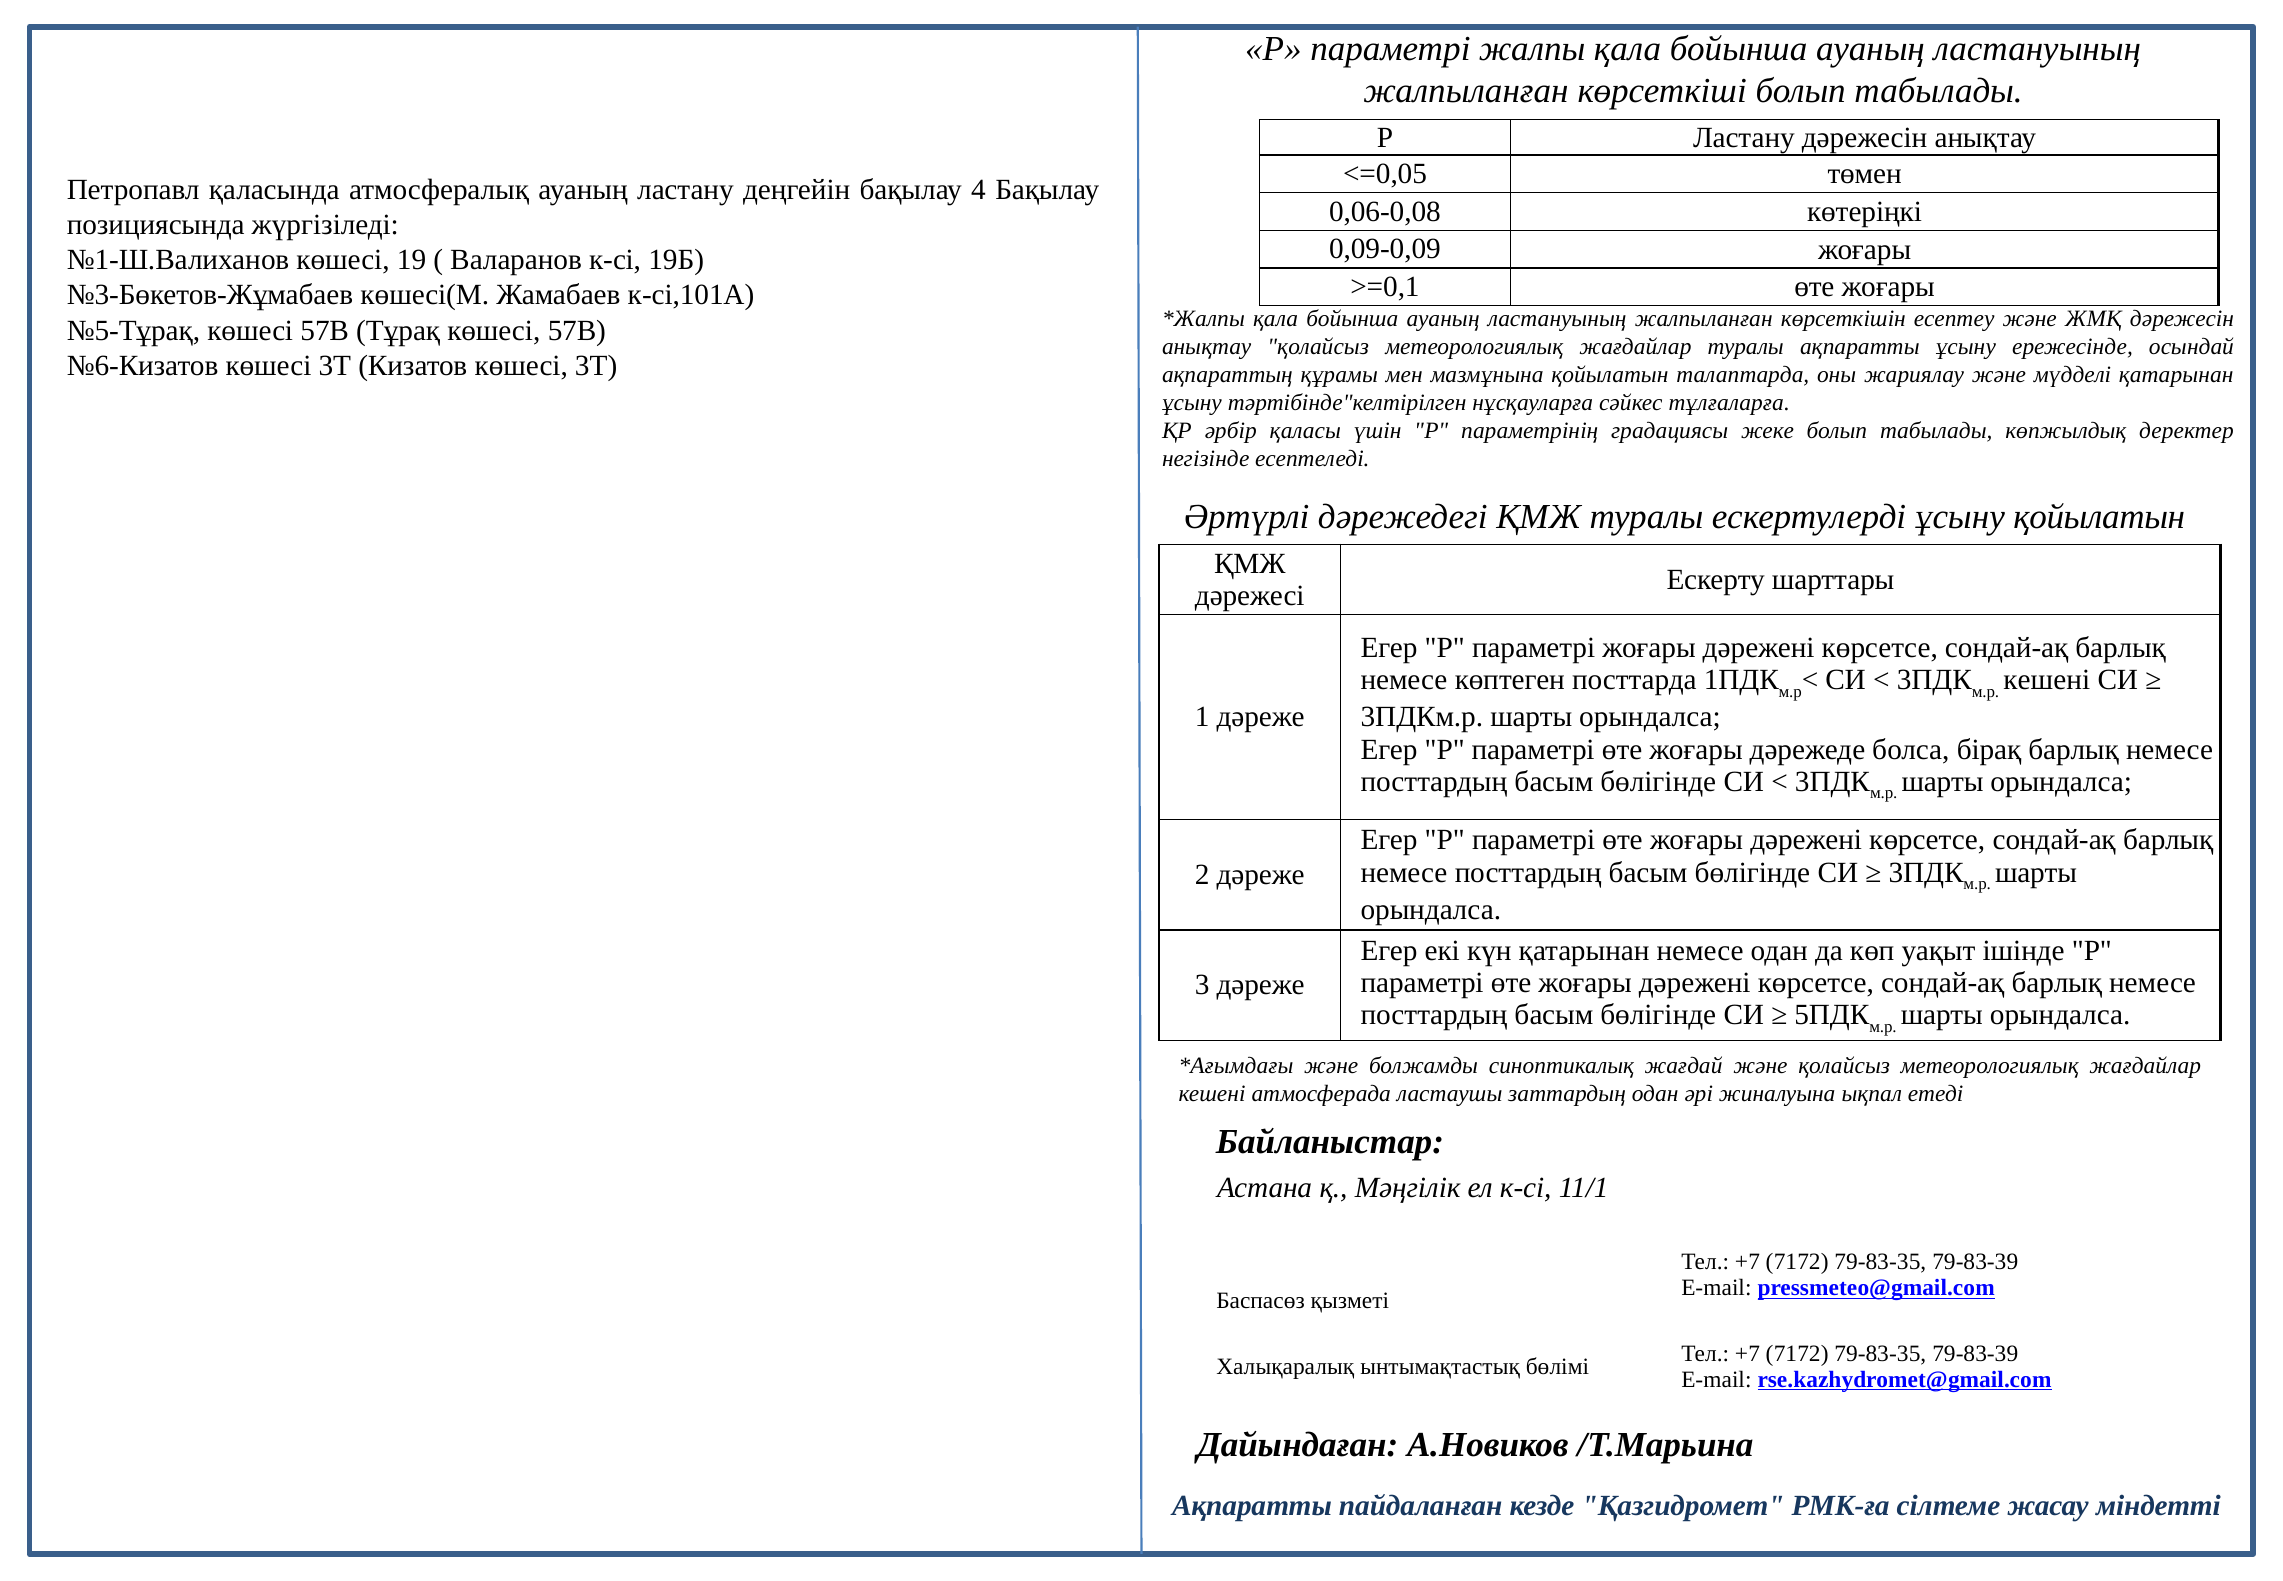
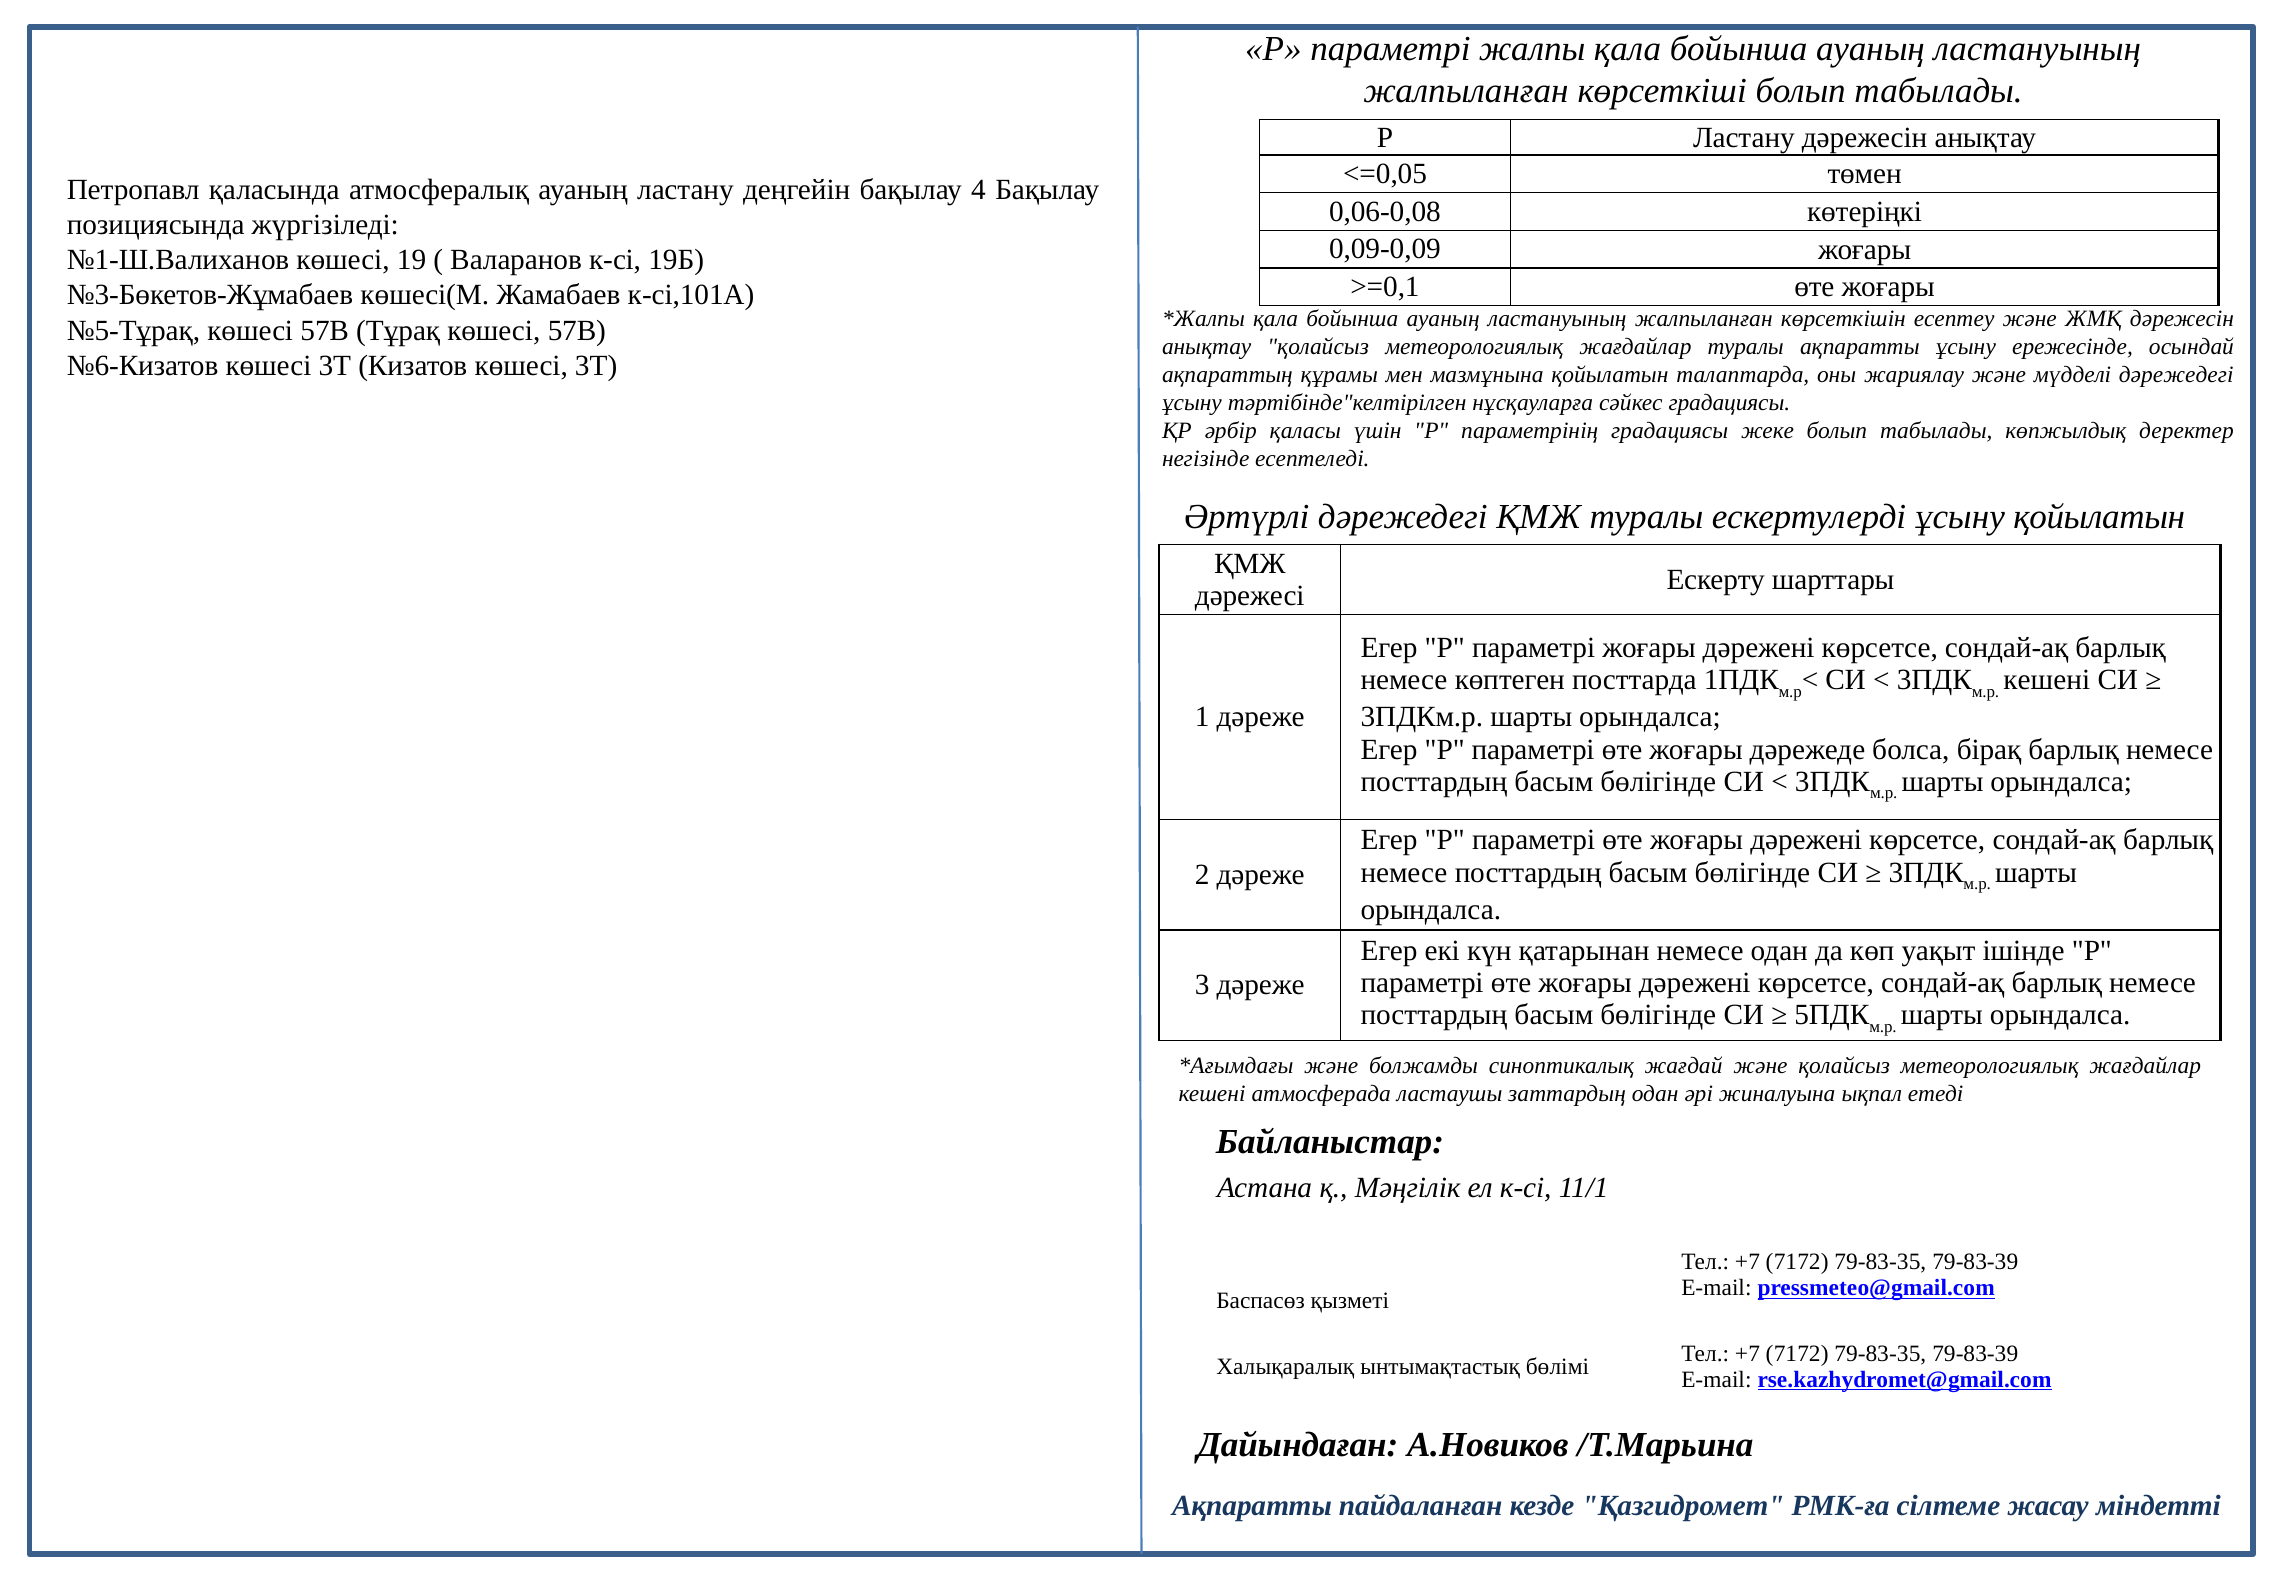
мүдделі қатарынан: қатарынан -> дәрежедегі (2176, 375)
сәйкес тұлғаларға: тұлғаларға -> градациясы (1729, 403)
